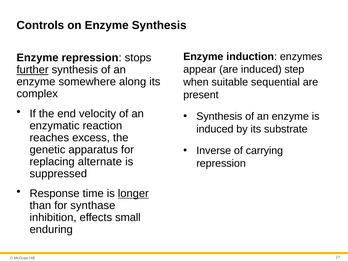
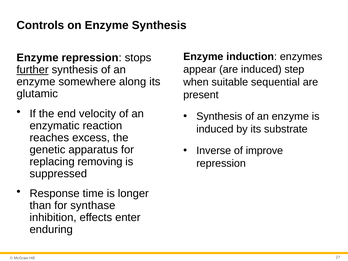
complex: complex -> glutamic (37, 94)
carrying: carrying -> improve (264, 151)
alternate: alternate -> removing (100, 162)
longer underline: present -> none (133, 193)
small: small -> enter (128, 217)
